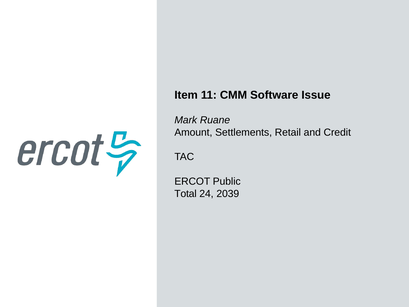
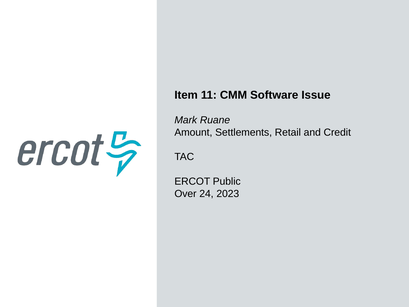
Total: Total -> Over (185, 194)
2039: 2039 -> 2023 (228, 194)
